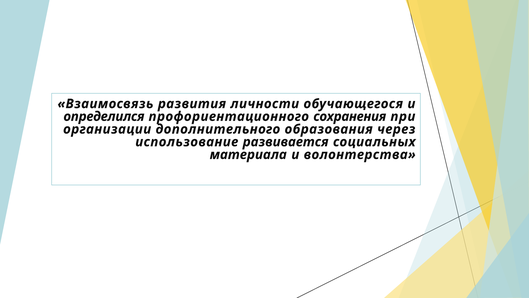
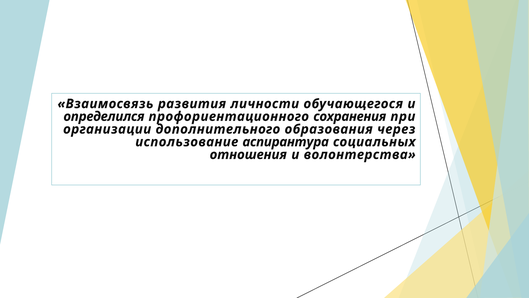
развивается: развивается -> аспирантура (286, 142)
материала: материала -> отношения (248, 154)
